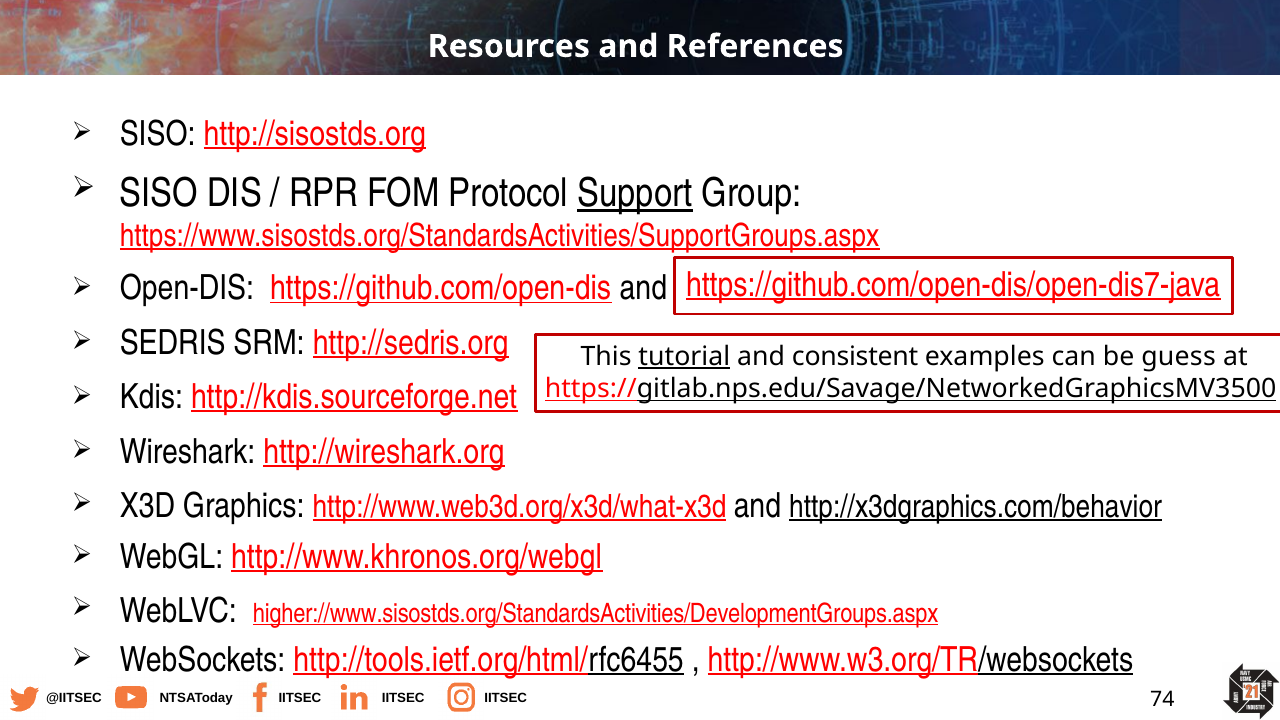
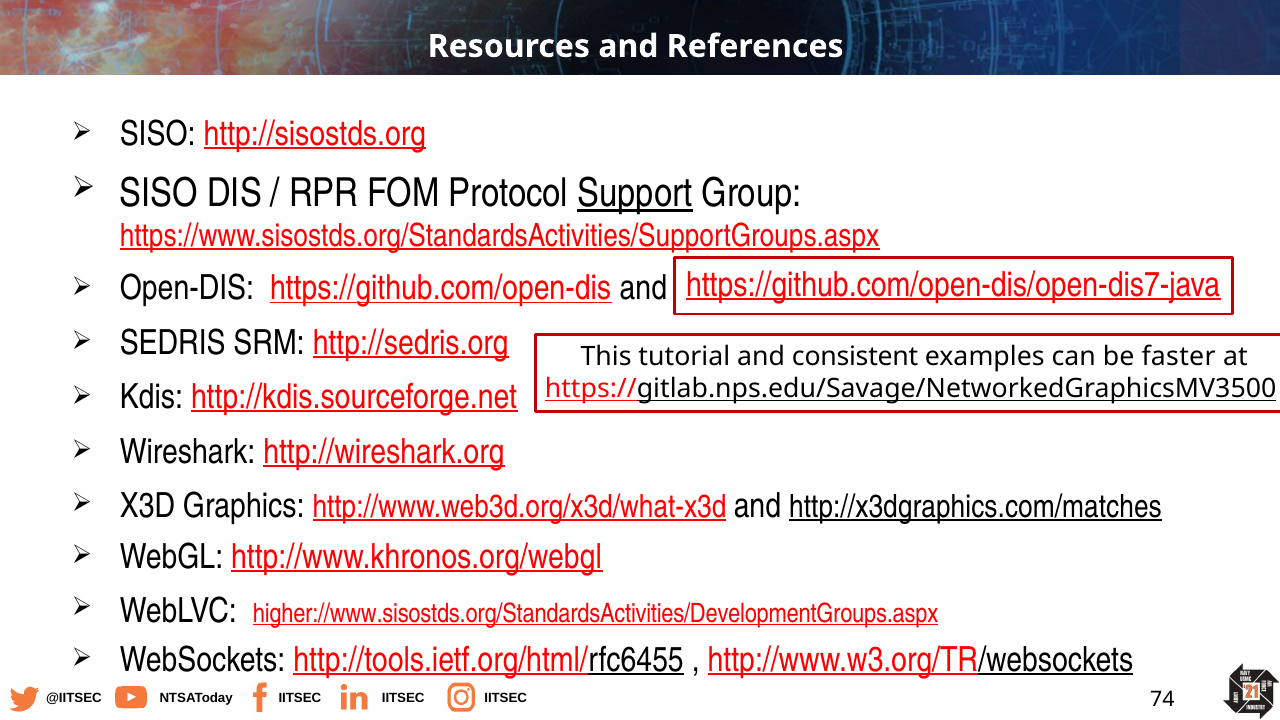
tutorial underline: present -> none (684, 357)
guess: guess -> faster (1179, 357)
http://x3dgraphics.com/behavior: http://x3dgraphics.com/behavior -> http://x3dgraphics.com/matches (976, 507)
